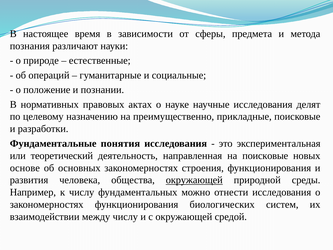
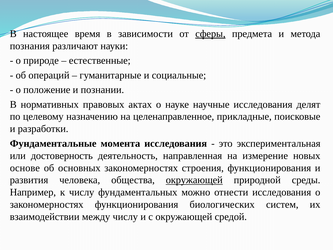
сферы underline: none -> present (210, 34)
преимущественно: преимущественно -> целенаправленное (174, 117)
понятия: понятия -> момента (120, 143)
теоретический: теоретический -> достоверность (62, 156)
на поисковые: поисковые -> измерение (265, 156)
